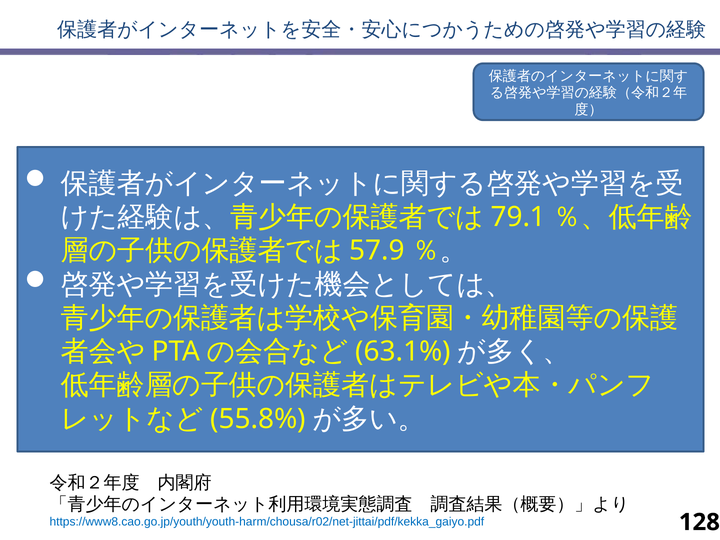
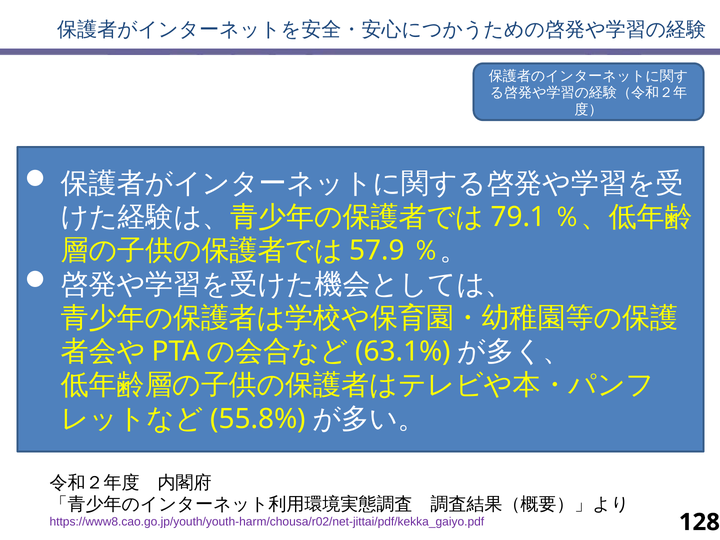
https://www8.cao.go.jp/youth/youth-harm/chousa/r02/net-jittai/pdf/kekka_gaiyo.pdf colour: blue -> purple (267, 522)
